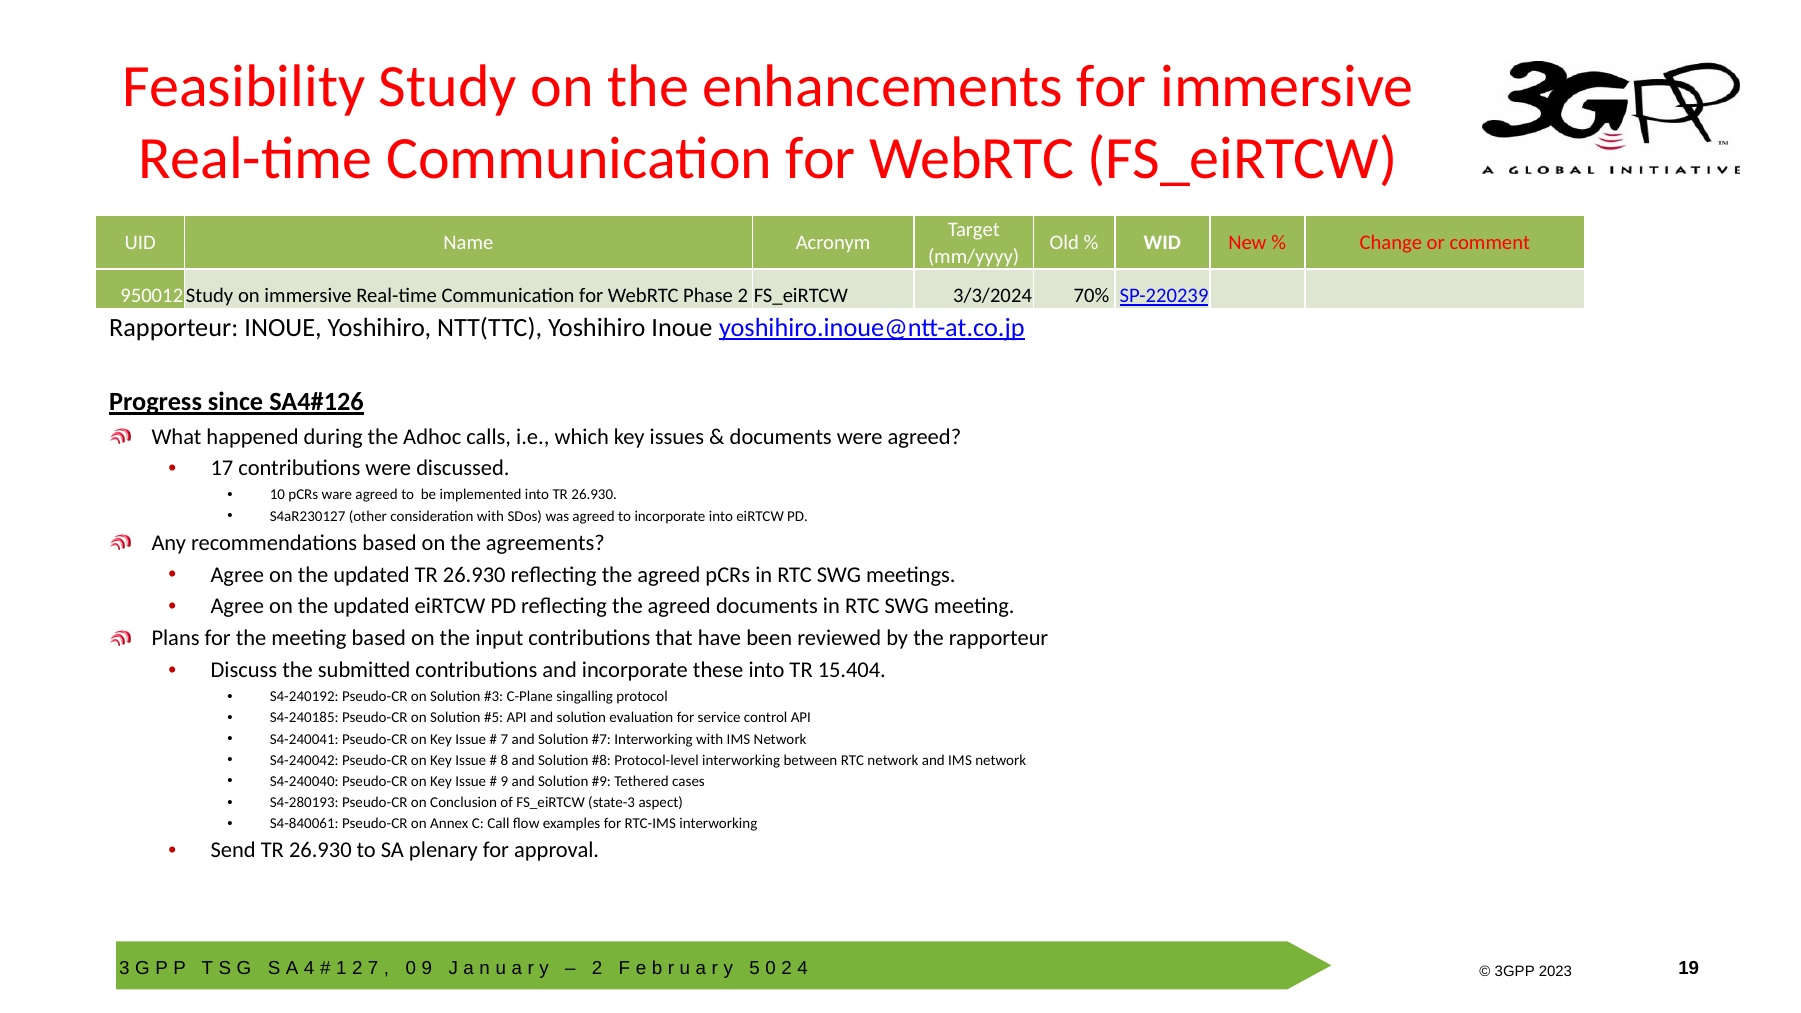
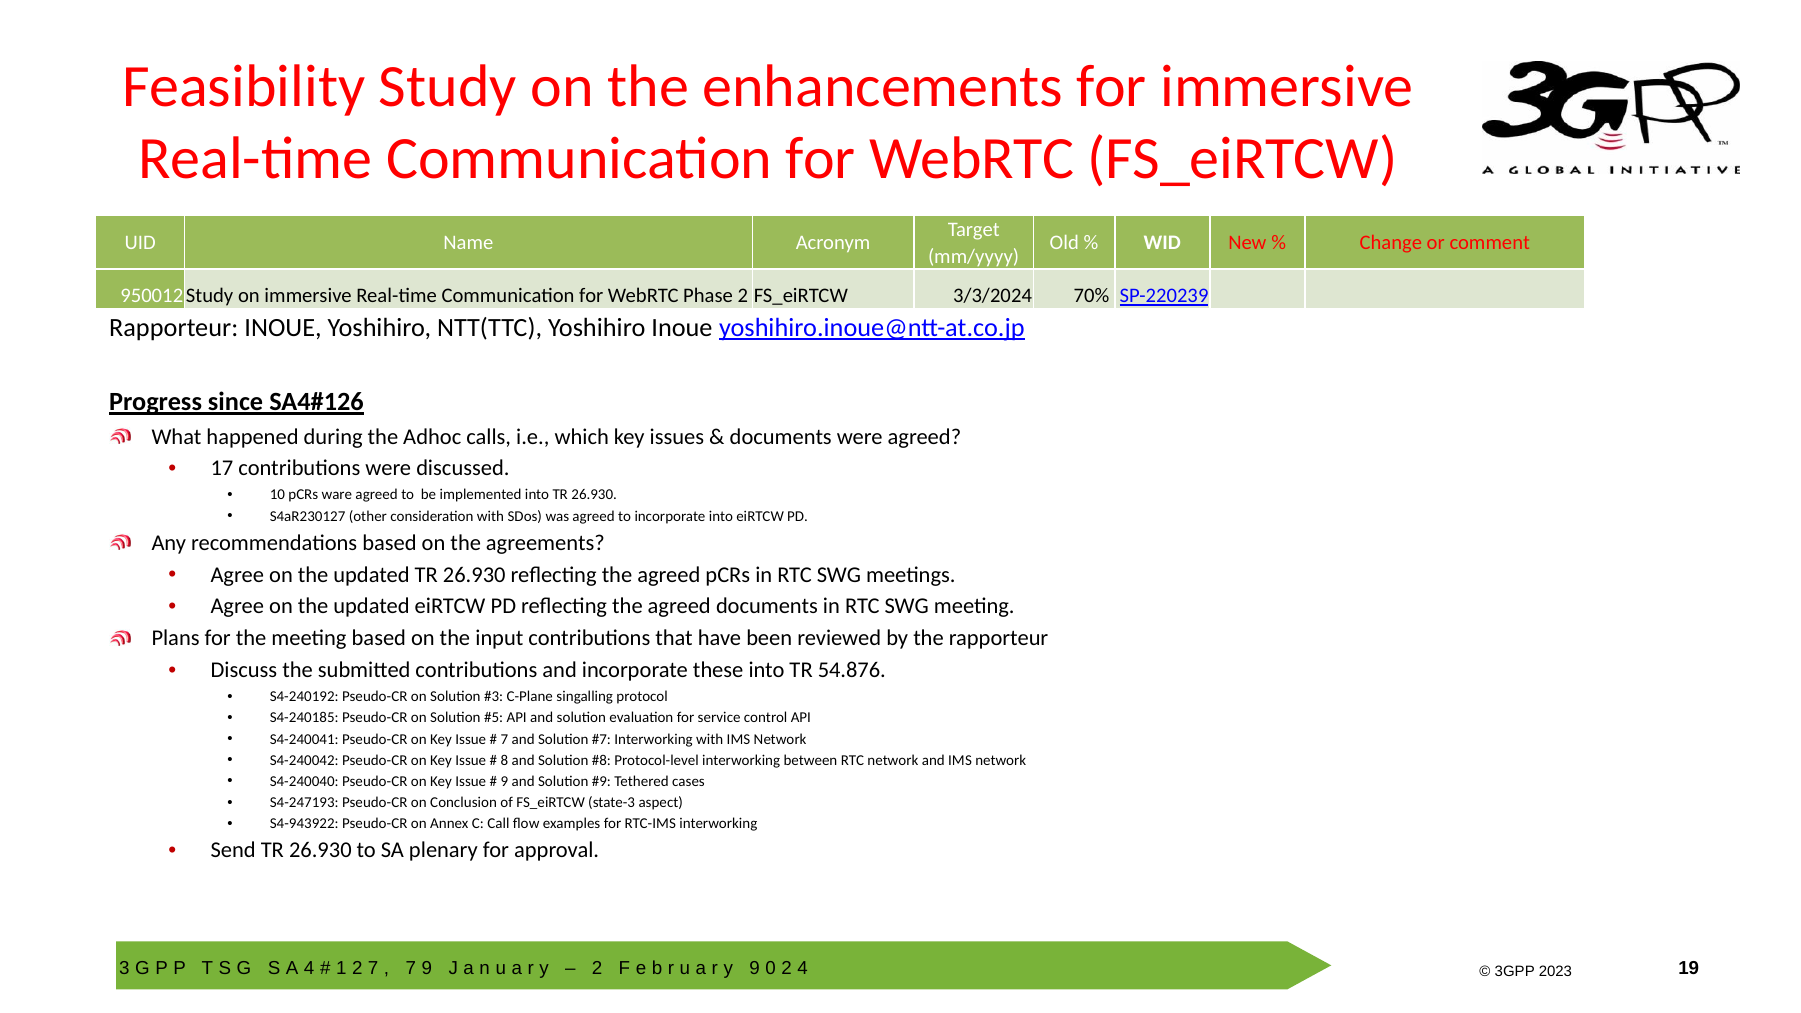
15.404: 15.404 -> 54.876 (852, 670)
S4-280193: S4-280193 -> S4-247193 (304, 803)
S4-840061: S4-840061 -> S4-943922 (304, 824)
0: 0 -> 7 (411, 969)
5: 5 -> 9 (755, 969)
